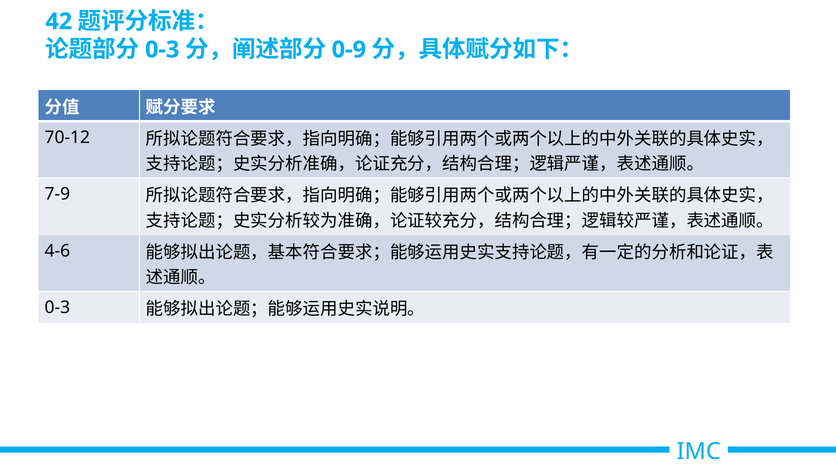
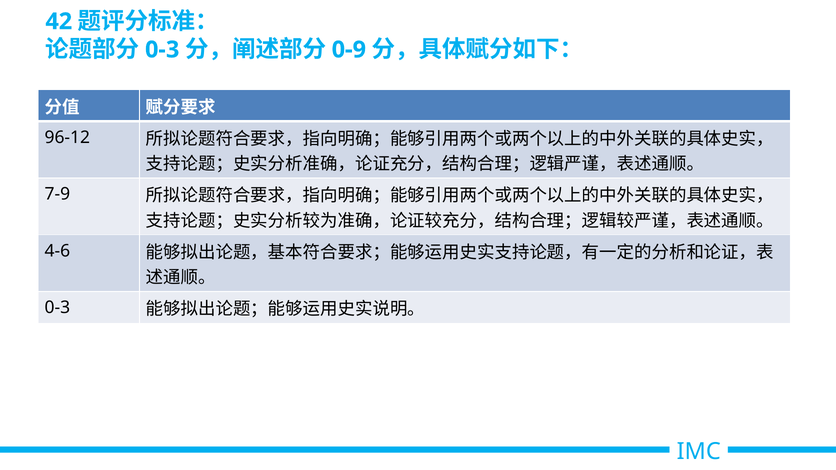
70-12: 70-12 -> 96-12 (67, 137)
